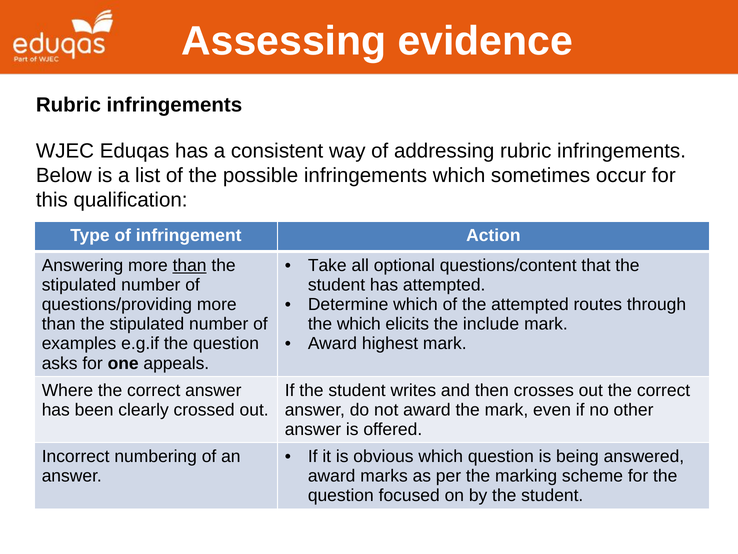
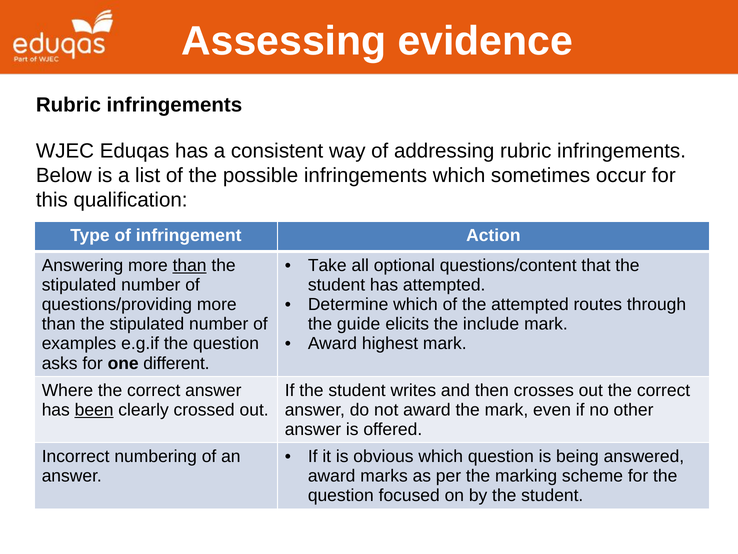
the which: which -> guide (359, 324)
appeals: appeals -> different (176, 363)
been underline: none -> present (94, 409)
